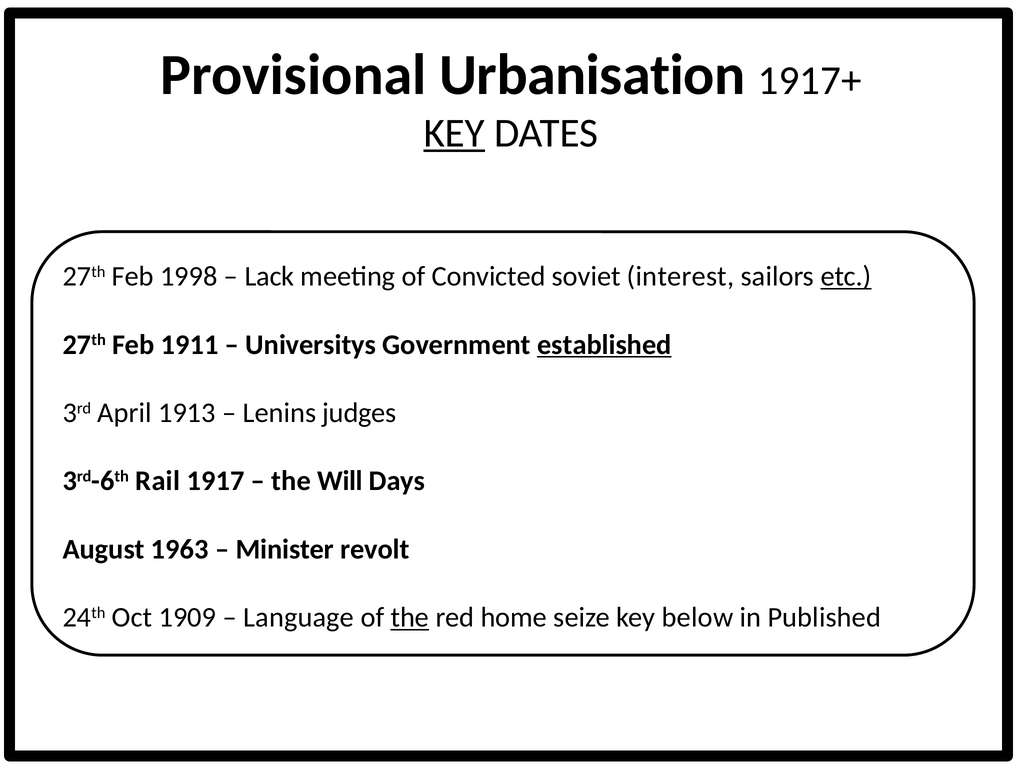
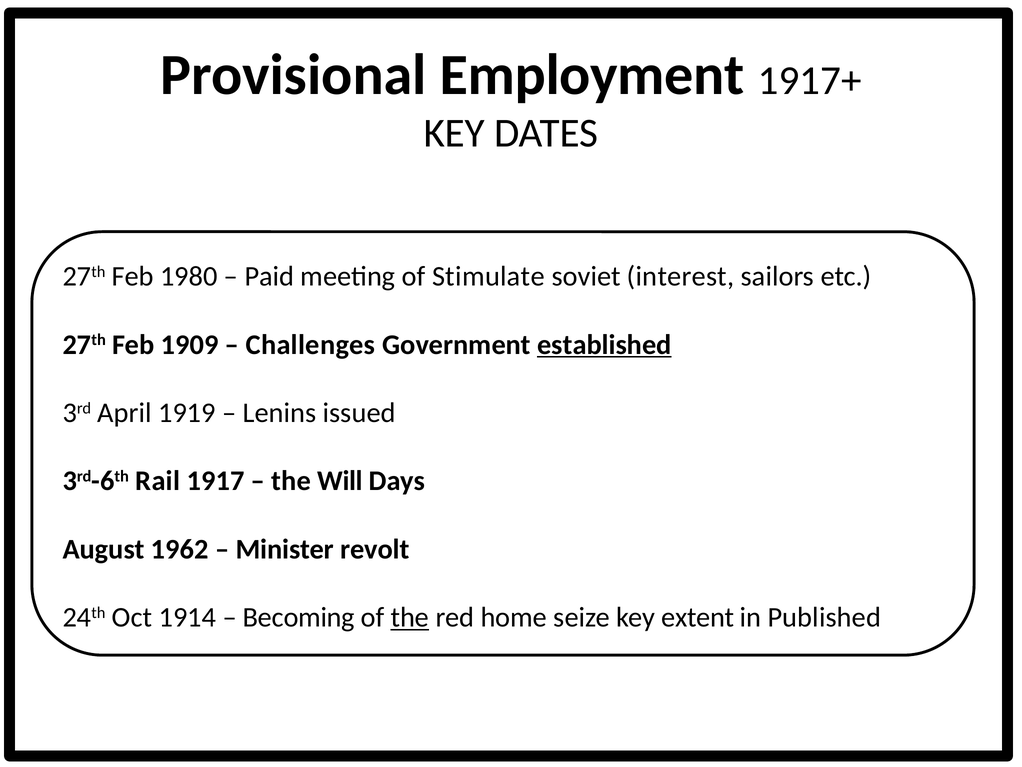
Urbanisation: Urbanisation -> Employment (592, 75)
KEY underline: present -> none (454, 133)
1998: 1998 -> 1980 (189, 276)
Lack: Lack -> Paid (269, 276)
Convicted: Convicted -> Stimulate (488, 276)
etc underline: present -> none (846, 276)
1911: 1911 -> 1909 (190, 344)
Universitys: Universitys -> Challenges (310, 344)
1913: 1913 -> 1919 (187, 413)
judges: judges -> issued (359, 413)
1963: 1963 -> 1962 (180, 549)
1909: 1909 -> 1914 (187, 617)
Language: Language -> Becoming (299, 617)
below: below -> extent (698, 617)
